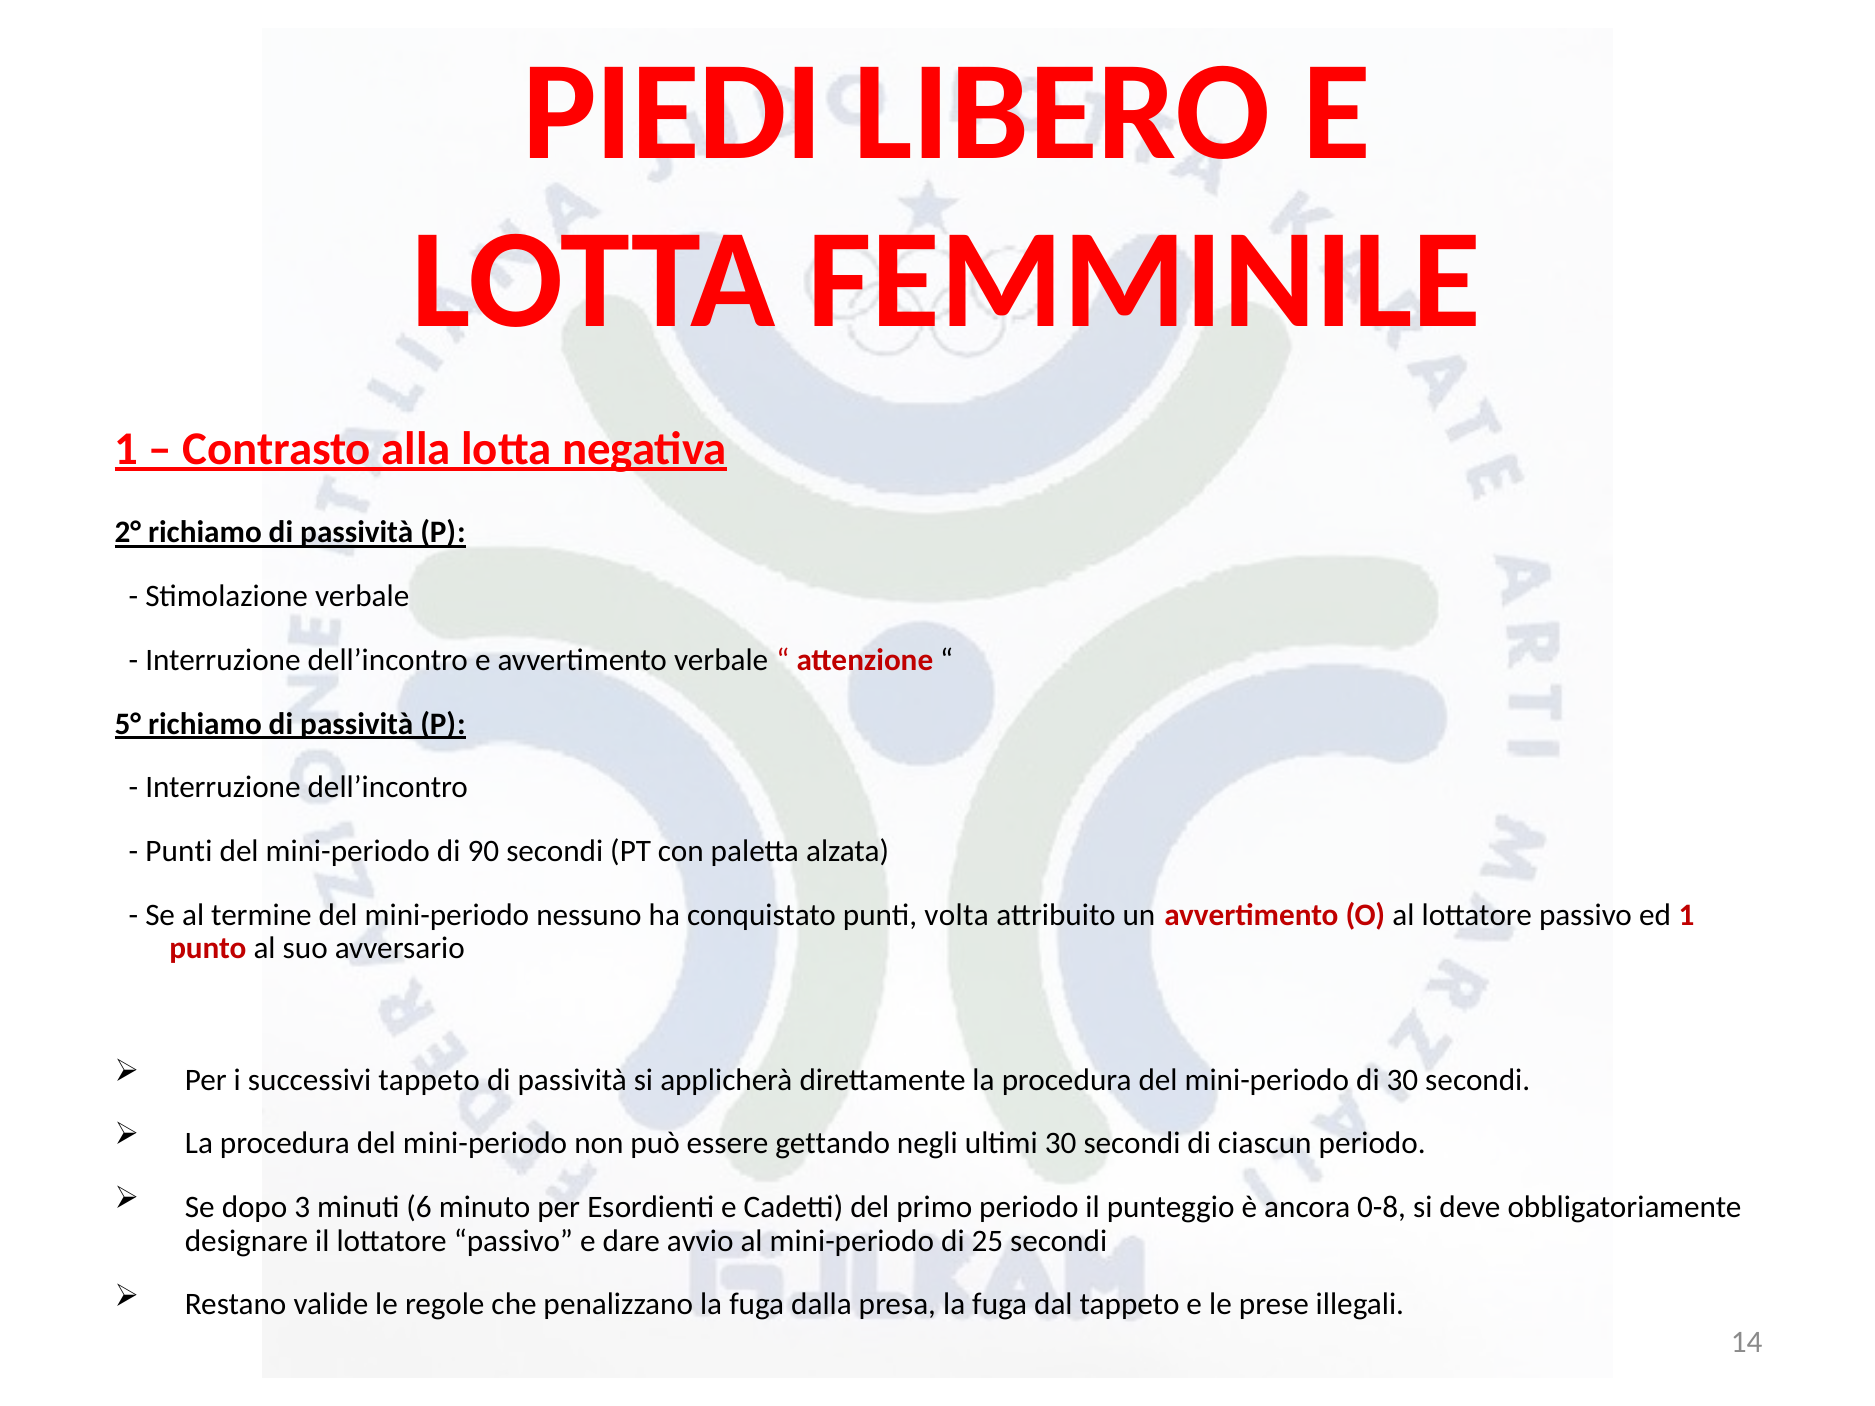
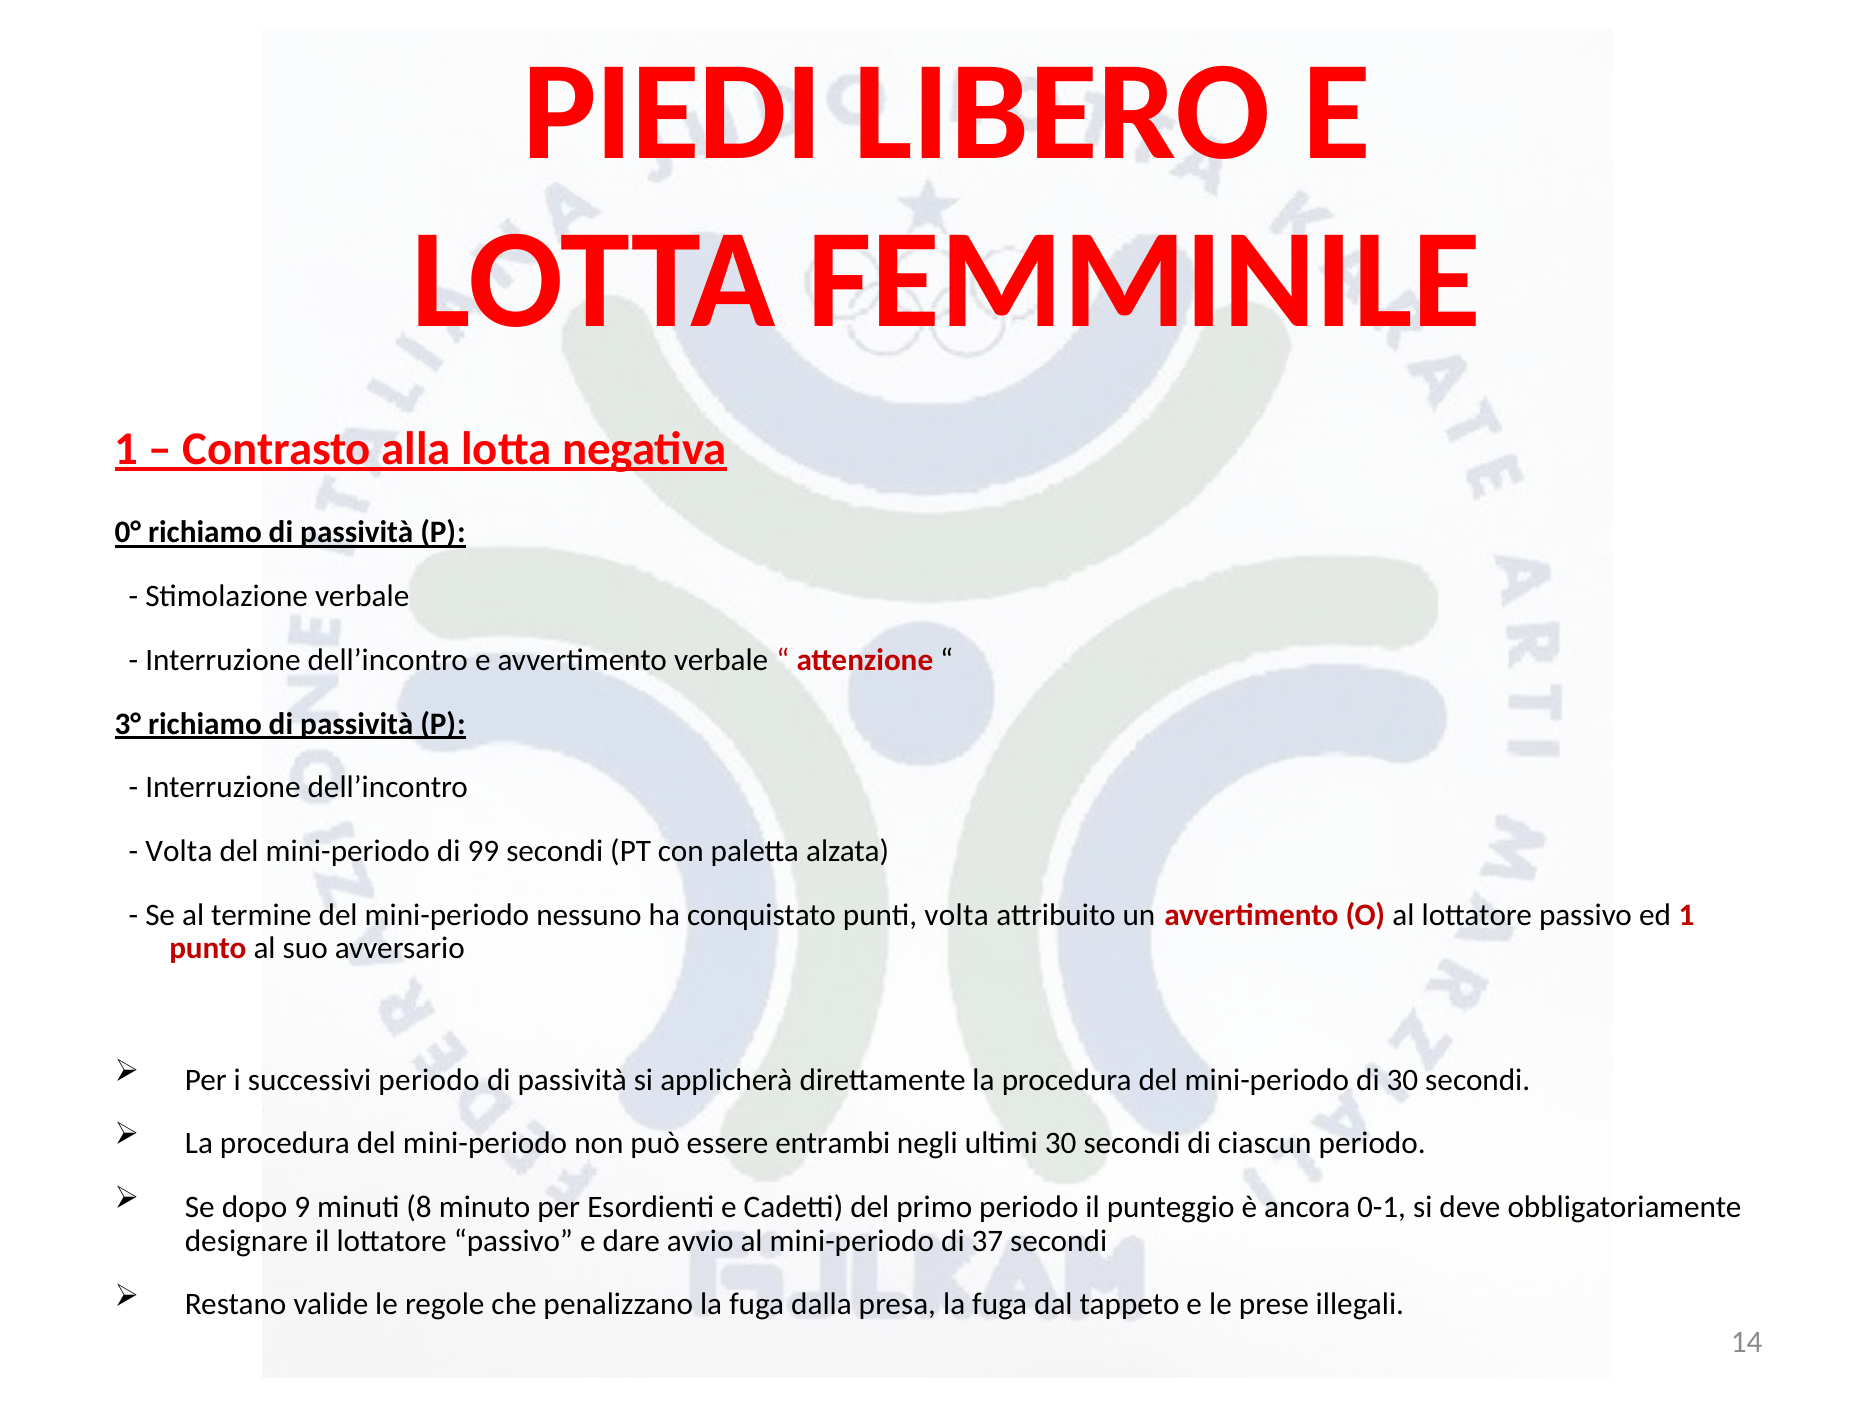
2°: 2° -> 0° (128, 533)
5°: 5° -> 3° (128, 724)
Punti: Punti -> Volta (179, 851)
90: 90 -> 99 (483, 851)
successivi tappeto: tappeto -> periodo (429, 1080)
gettando: gettando -> entrambi (833, 1144)
3: 3 -> 9 (302, 1207)
6: 6 -> 8 (419, 1207)
0-8: 0-8 -> 0-1 (1382, 1207)
25: 25 -> 37 (987, 1241)
